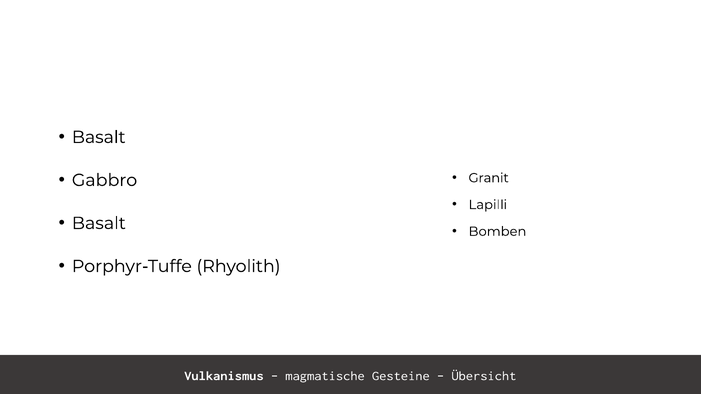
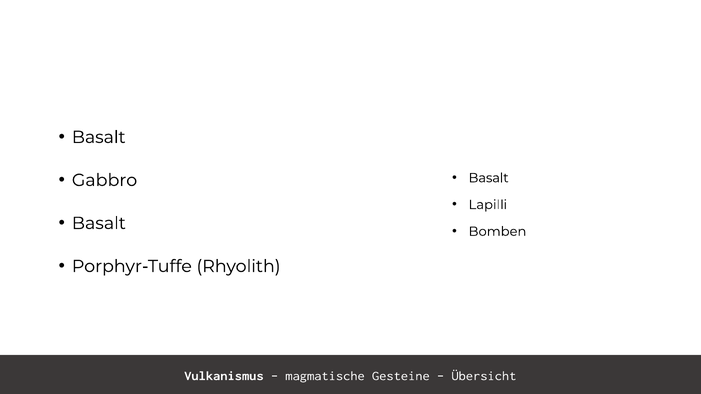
Granit: Granit -> Basalt (489, 178)
